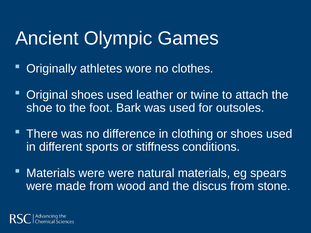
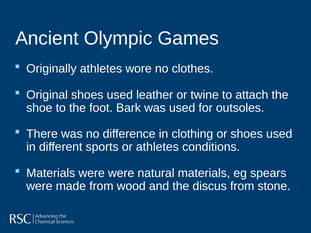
or stiffness: stiffness -> athletes (157, 147)
